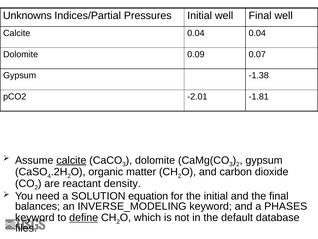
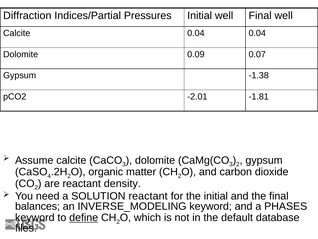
Unknowns: Unknowns -> Diffraction (27, 16)
calcite underline: present -> none (71, 160)
SOLUTION equation: equation -> reactant (148, 196)
